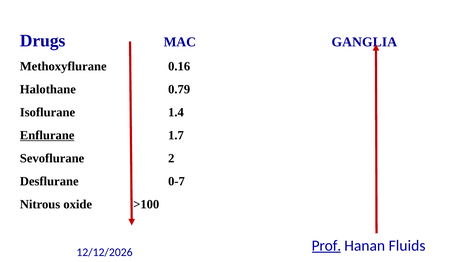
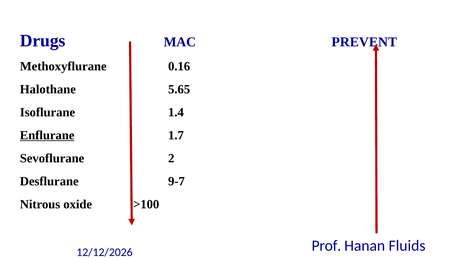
GANGLIA: GANGLIA -> PREVENT (364, 42)
0.79: 0.79 -> 5.65 (179, 89)
0-7: 0-7 -> 9-7 (176, 181)
Prof underline: present -> none (326, 245)
